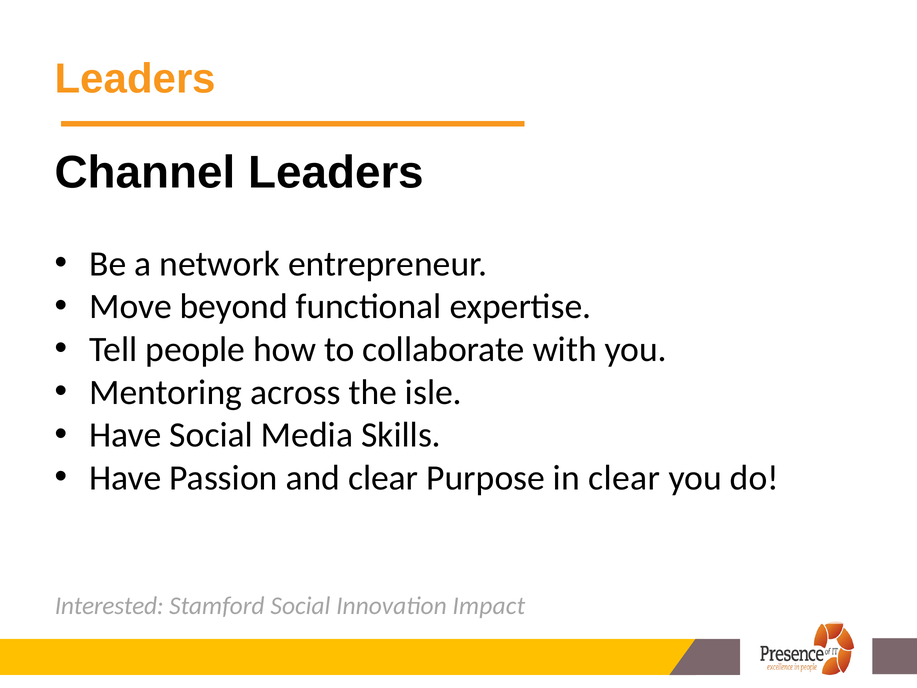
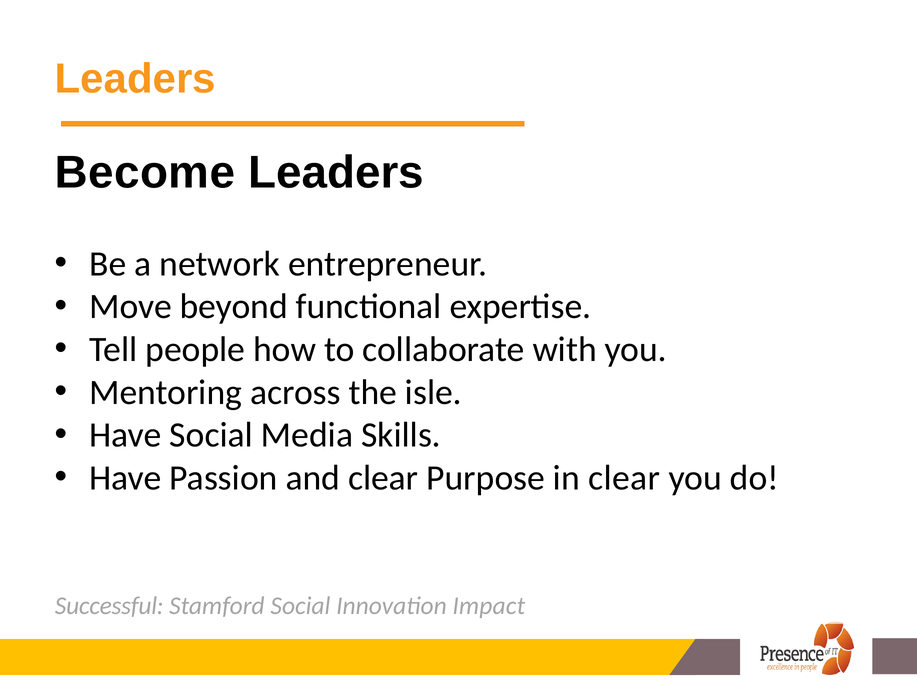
Channel: Channel -> Become (145, 173)
Interested: Interested -> Successful (109, 606)
